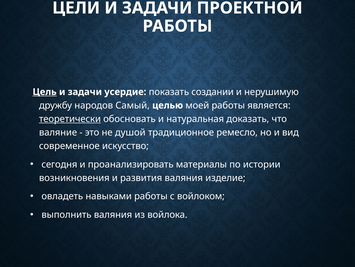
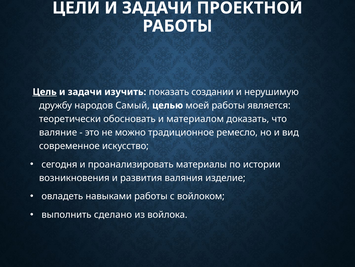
усердие: усердие -> изучить (125, 92)
теоретически underline: present -> none (70, 119)
натуральная: натуральная -> материалом (195, 119)
душой: душой -> можно (130, 132)
выполнить валяния: валяния -> сделано (113, 214)
